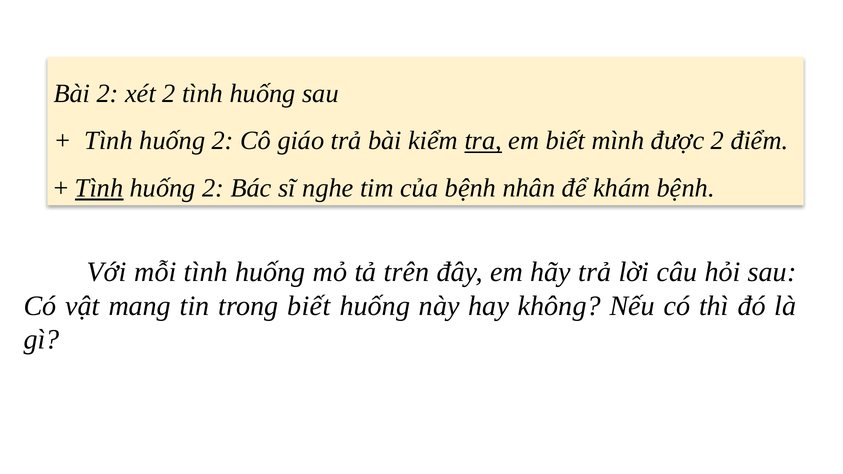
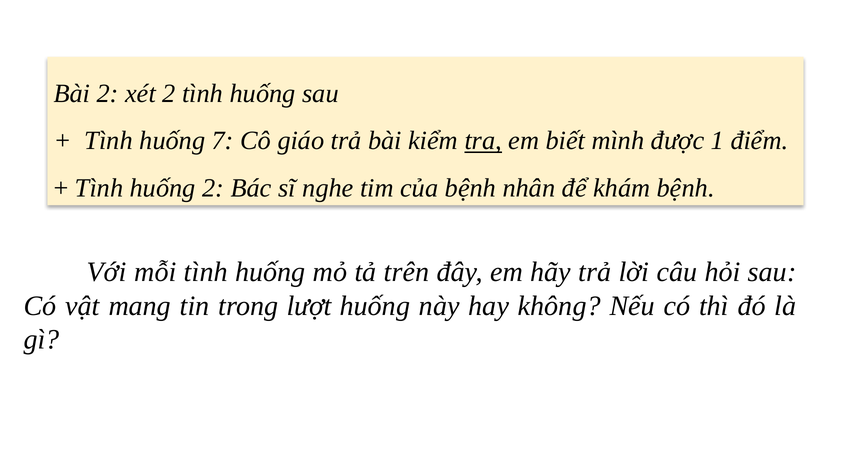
2: 2 -> 7 (223, 141)
được 2: 2 -> 1 (717, 141)
Tình underline: present -> none (99, 188)
trong biết: biết -> lượt (309, 306)
